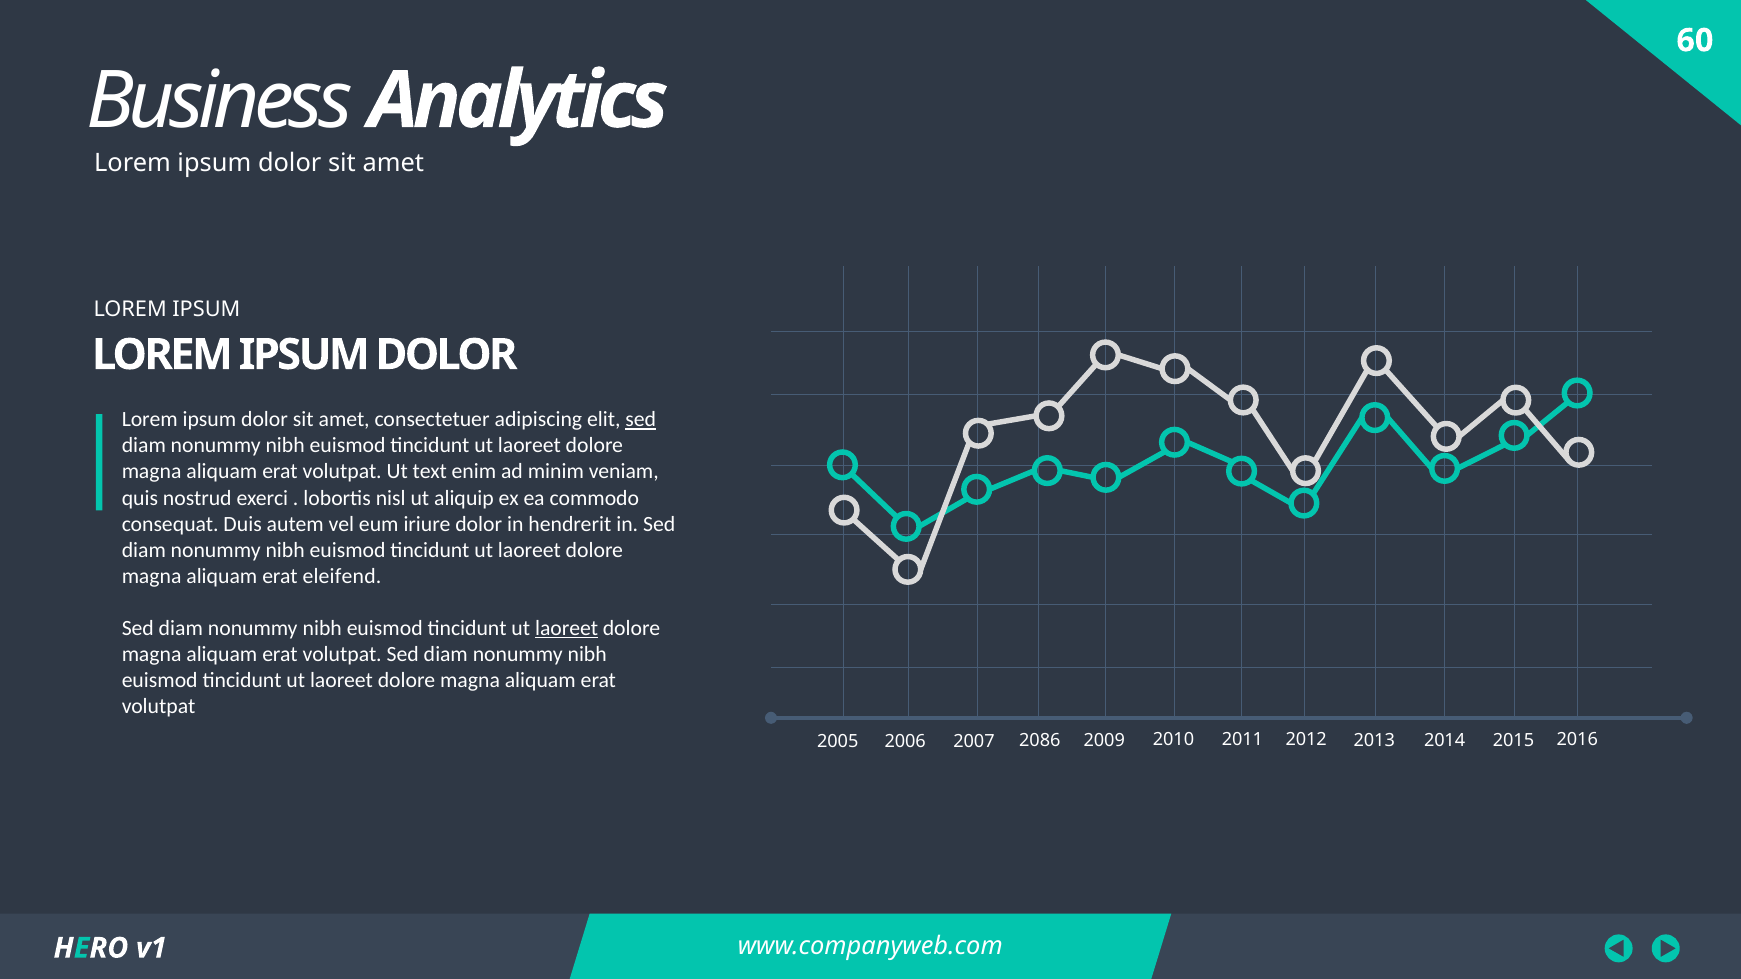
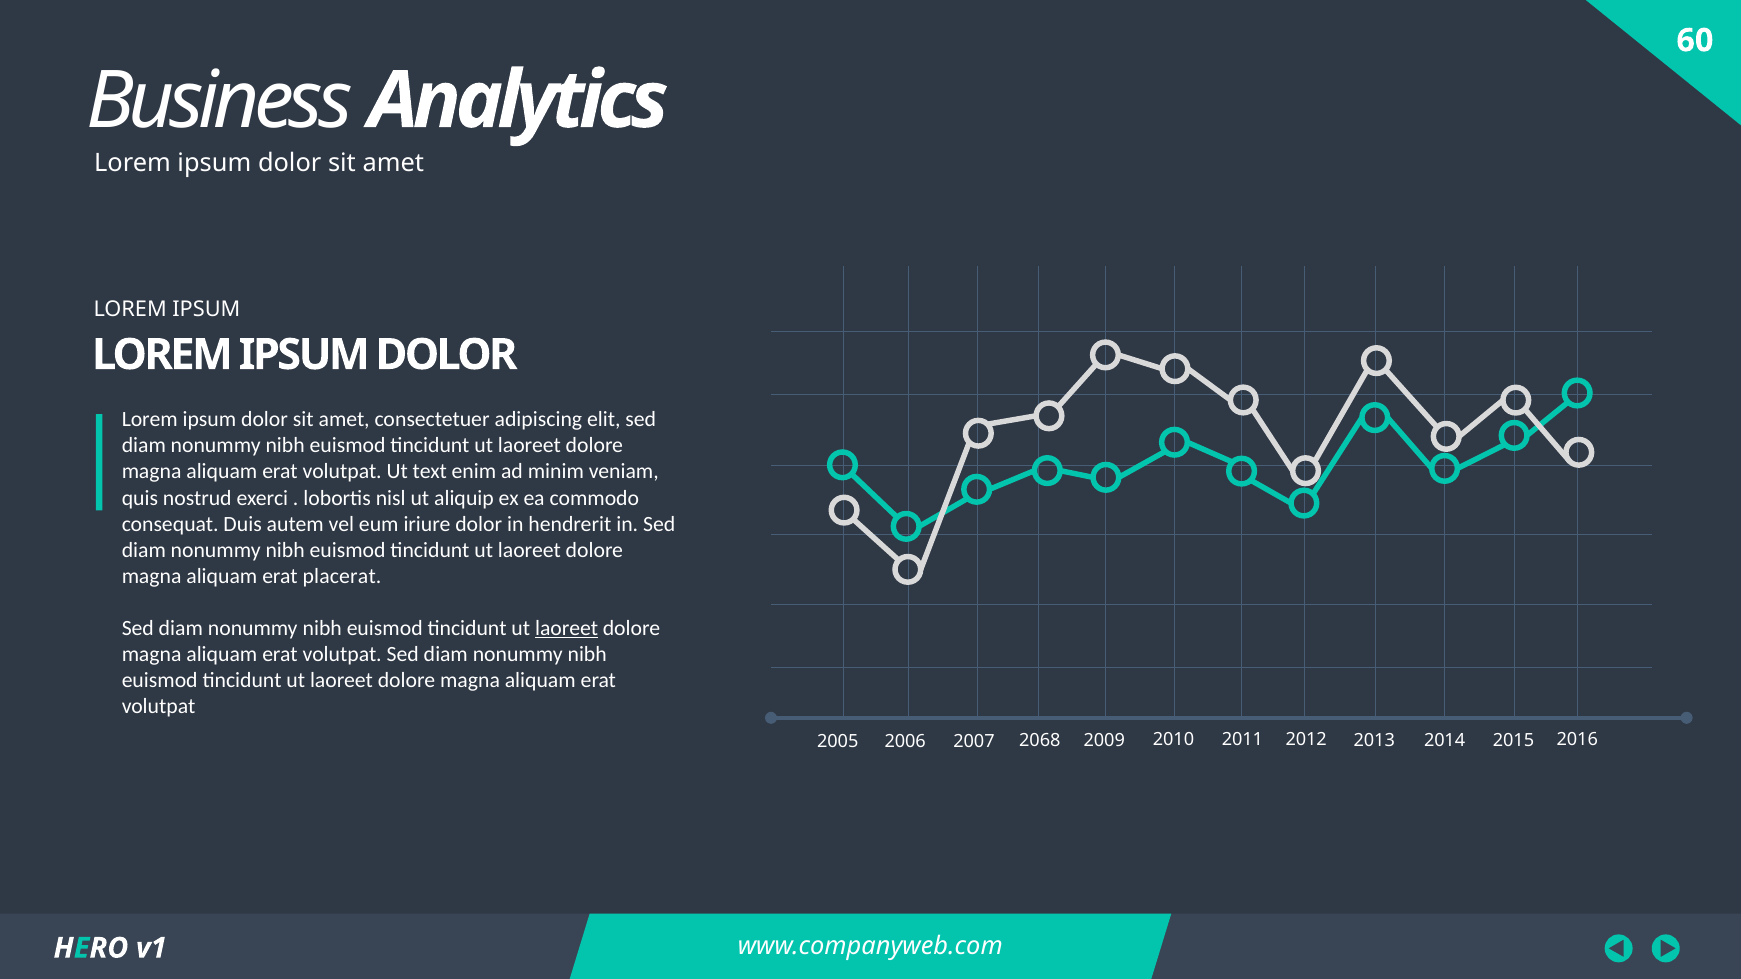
sed underline: present -> none (641, 420)
eleifend: eleifend -> placerat (342, 576)
2086: 2086 -> 2068 (1040, 741)
